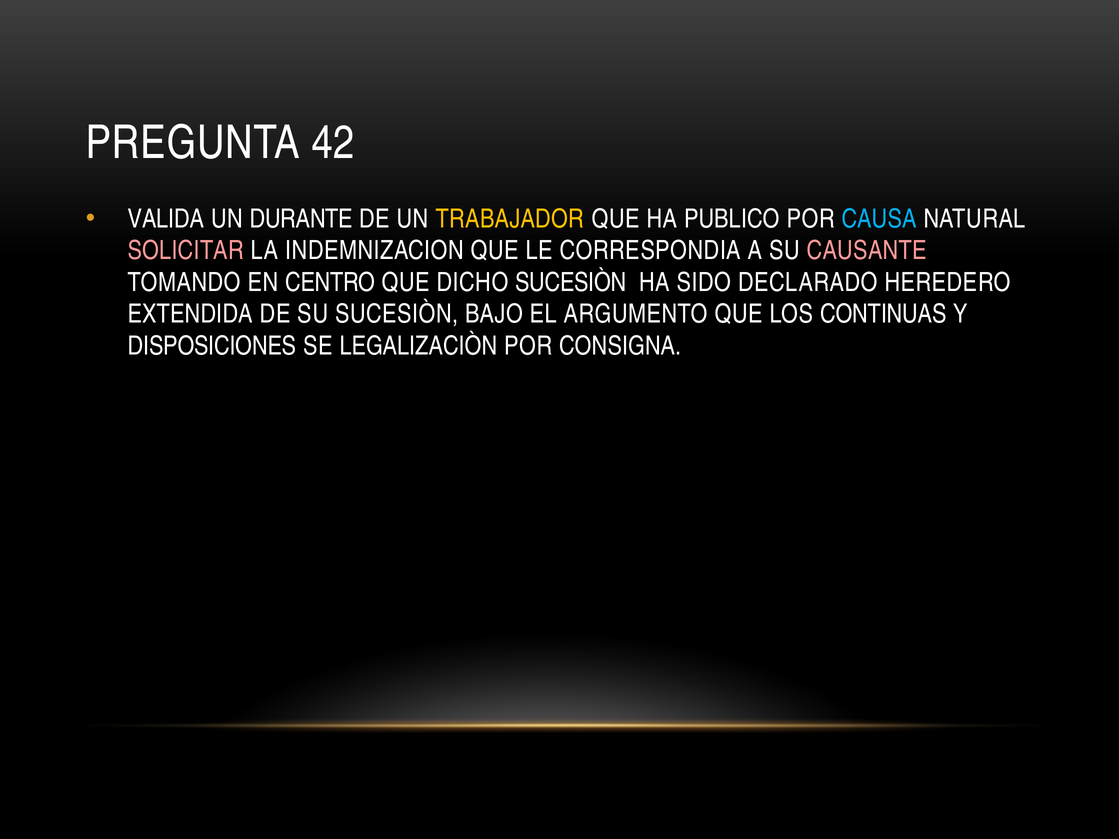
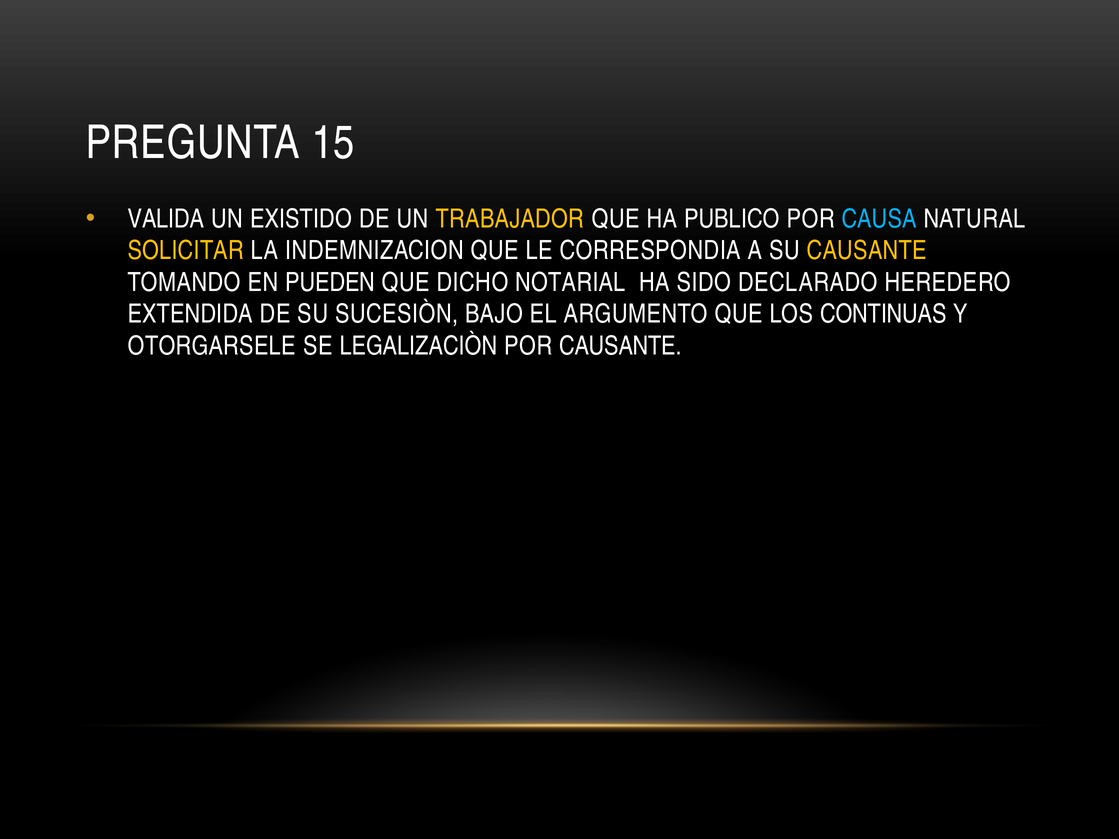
42: 42 -> 15 (333, 143)
DURANTE: DURANTE -> EXISTIDO (301, 219)
SOLICITAR colour: pink -> yellow (186, 251)
CAUSANTE colour: pink -> yellow (867, 251)
CENTRO: CENTRO -> PUEDEN (330, 283)
DICHO SUCESIÒN: SUCESIÒN -> NOTARIAL (570, 283)
DISPOSICIONES: DISPOSICIONES -> OTORGARSELE (212, 346)
POR CONSIGNA: CONSIGNA -> CAUSANTE (620, 346)
